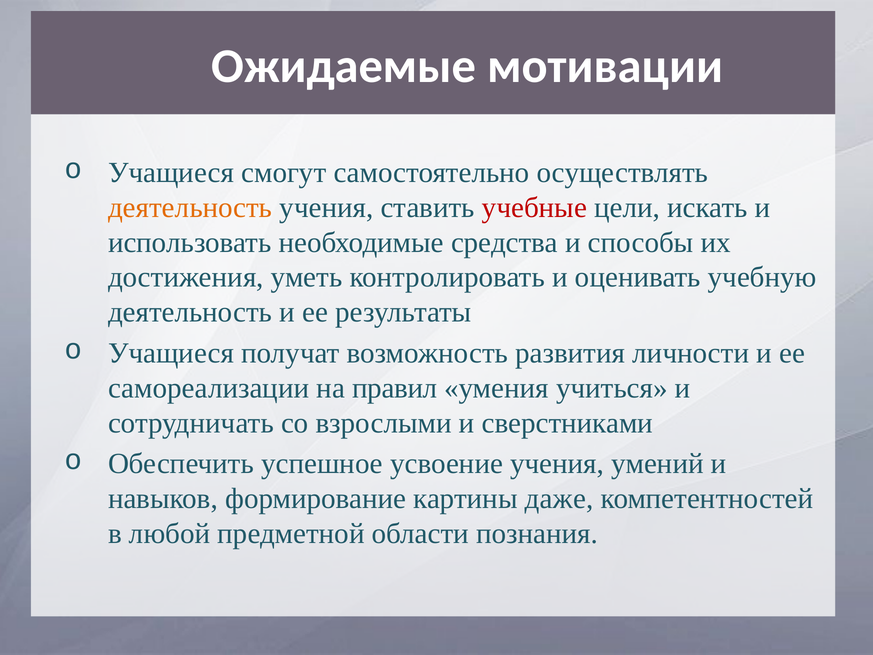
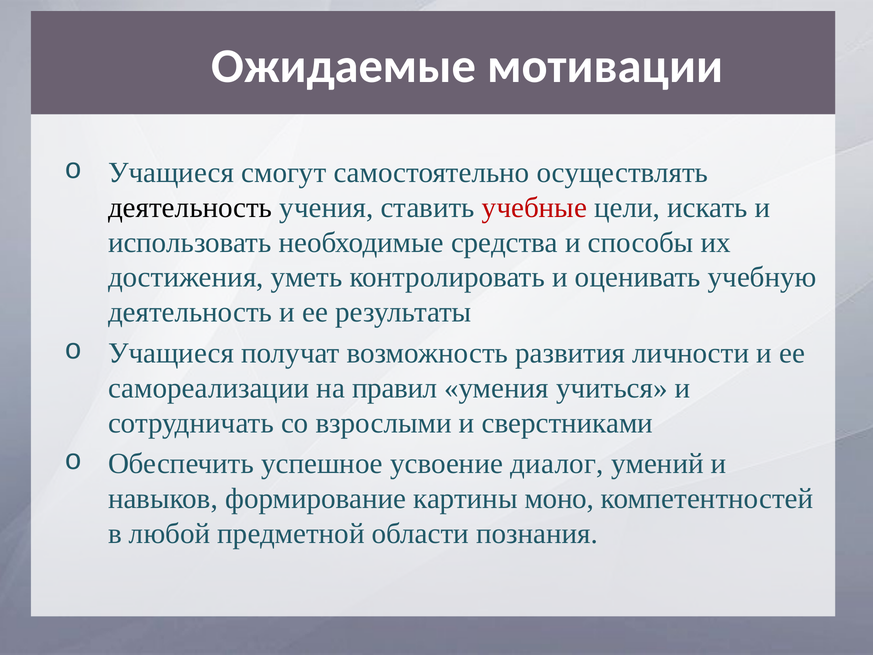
деятельность colour: orange -> black (190, 207)
усвоение учения: учения -> диалог (557, 463)
даже: даже -> моно (559, 498)
